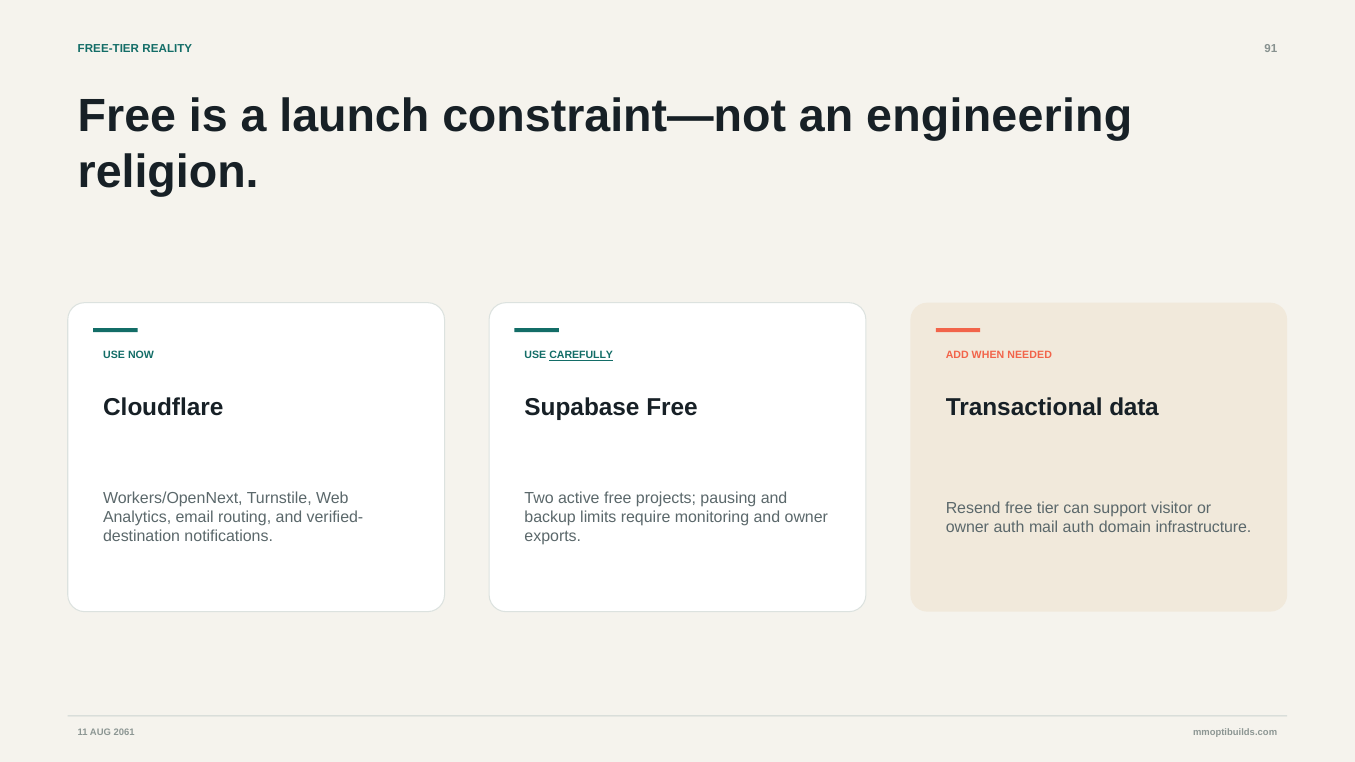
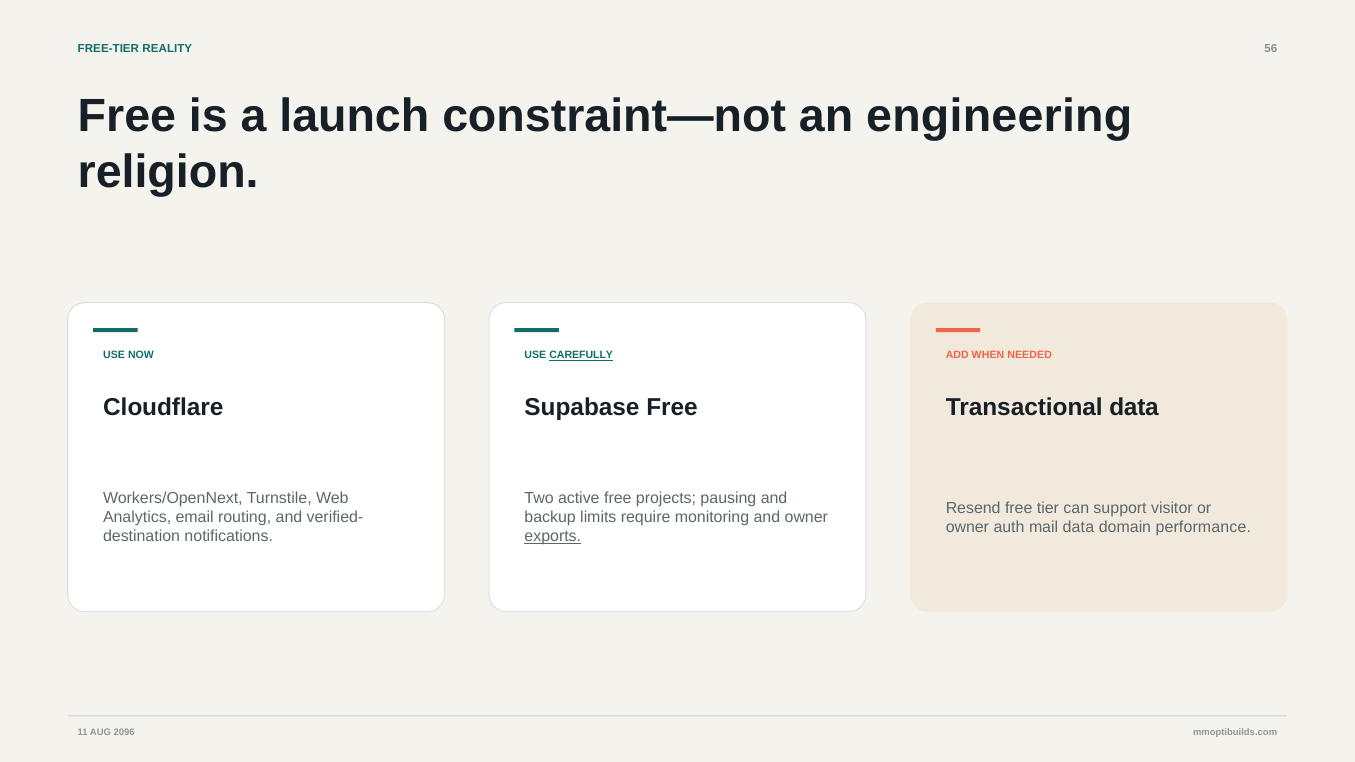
91: 91 -> 56 (1271, 48)
mail auth: auth -> data (1078, 527)
infrastructure: infrastructure -> performance (1203, 527)
exports underline: none -> present (553, 537)
2061: 2061 -> 2096 (124, 732)
